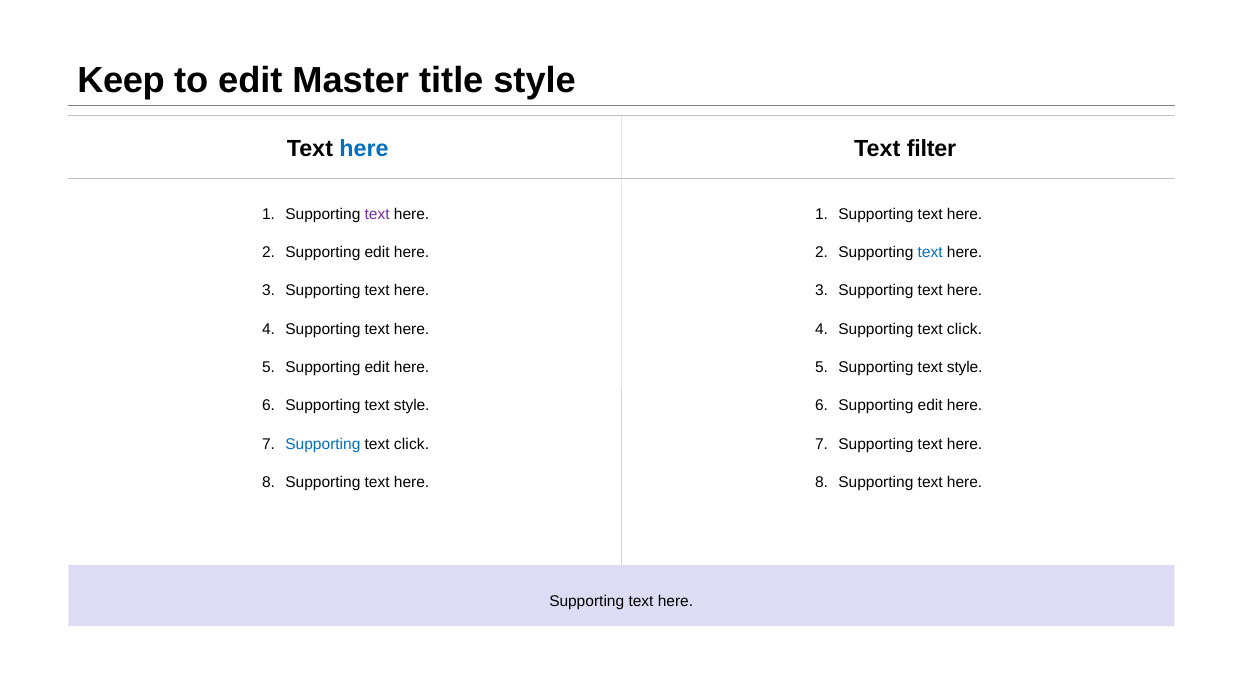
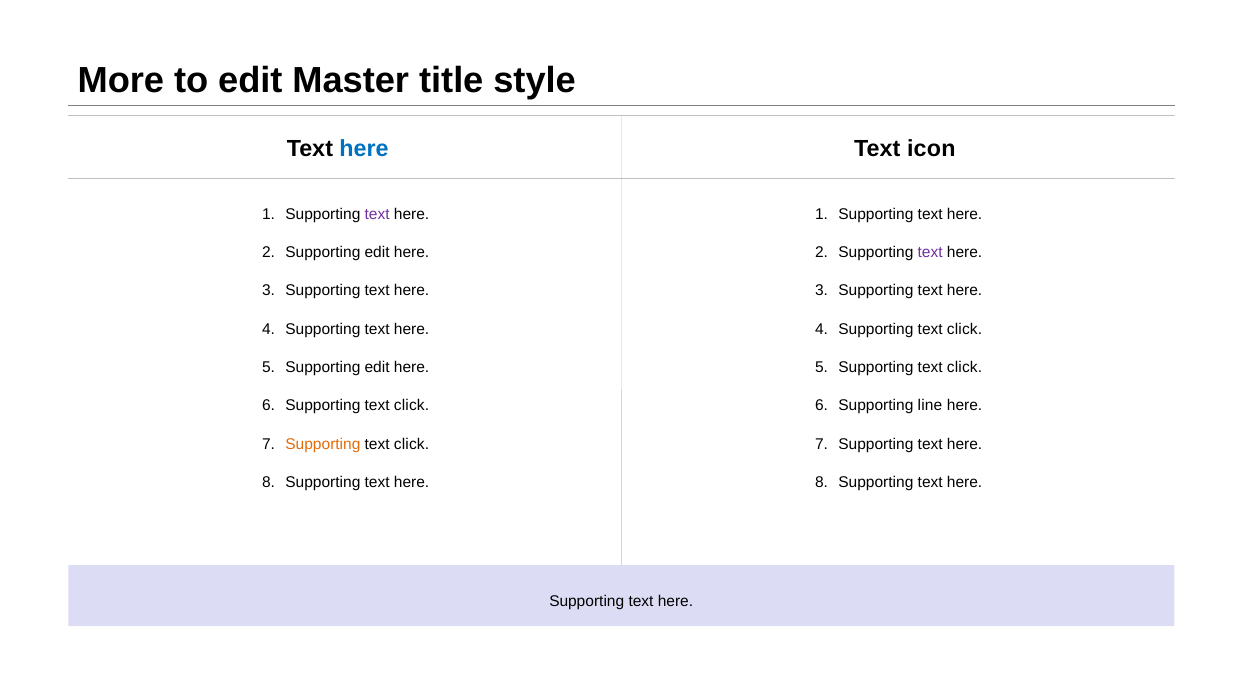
Keep: Keep -> More (121, 80)
filter: filter -> icon (931, 149)
text colour: blue -> purple (930, 252)
style: style -> click (965, 367)
style: style -> click (412, 406)
edit: edit -> line (930, 406)
Supporting colour: blue -> orange (323, 444)
